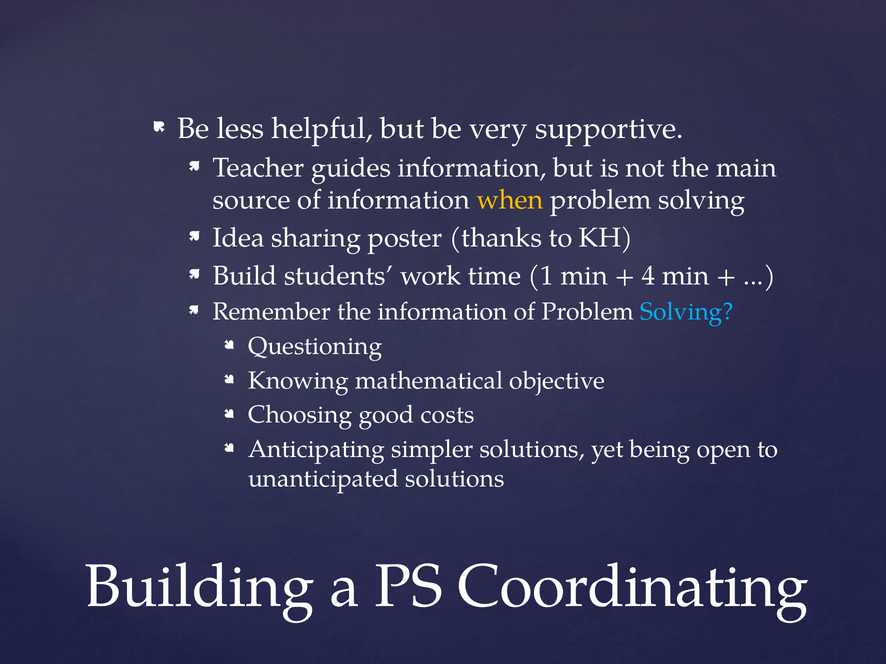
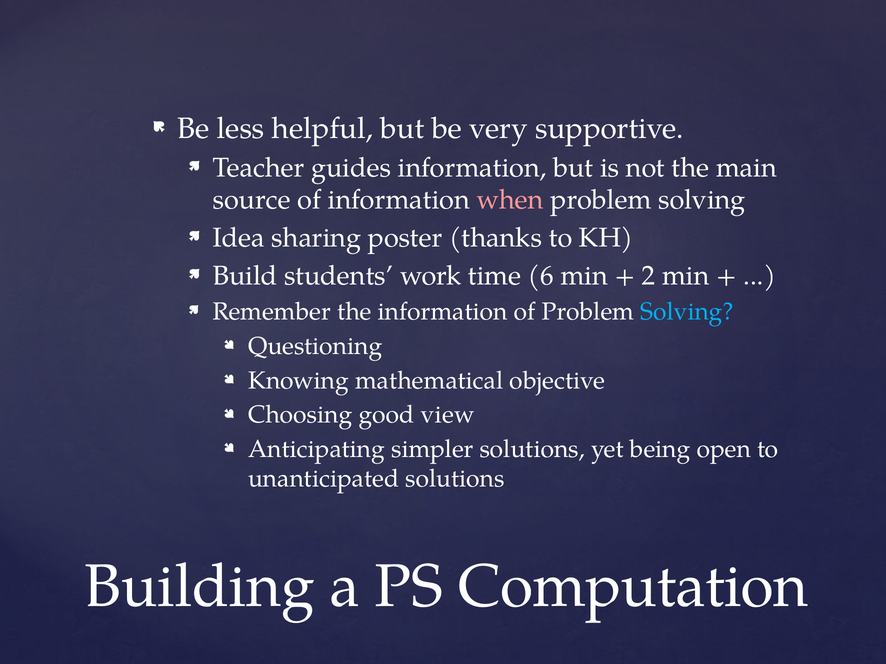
when colour: yellow -> pink (510, 200)
1: 1 -> 6 (541, 276)
4: 4 -> 2 (649, 276)
costs: costs -> view (448, 415)
Coordinating: Coordinating -> Computation (633, 587)
